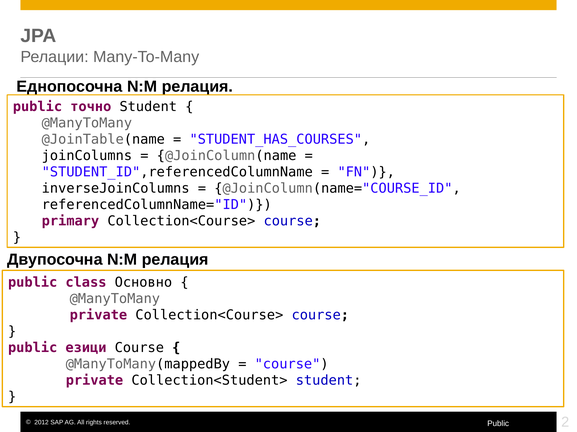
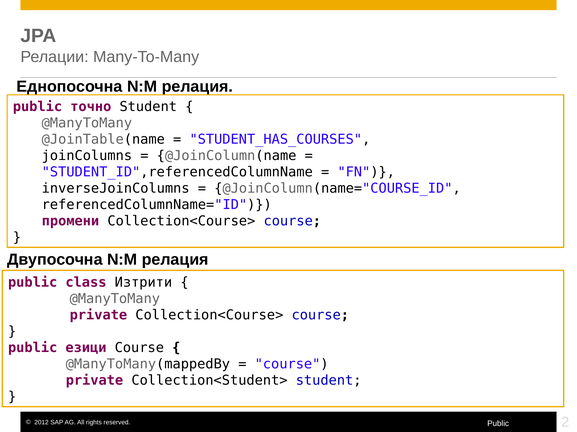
primary: primary -> промени (70, 221)
Основно: Основно -> Изтрити (143, 283)
